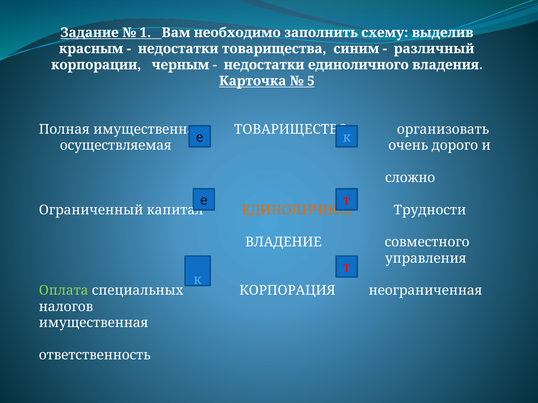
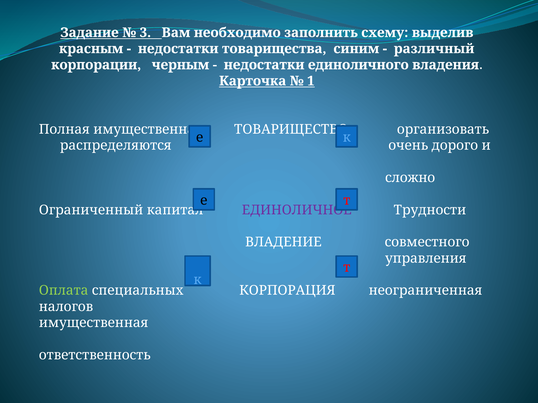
1: 1 -> 3 (145, 33)
5: 5 -> 1 (311, 81)
осуществляемая: осуществляемая -> распределяются (116, 146)
ЕДИНОЛИЧНОЕ colour: orange -> purple (297, 210)
